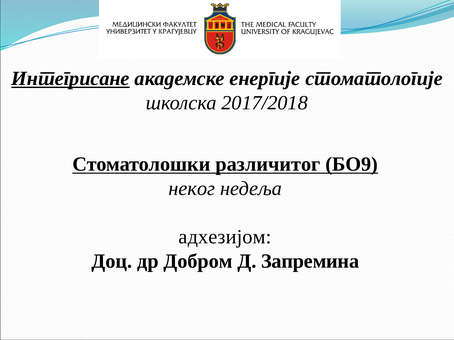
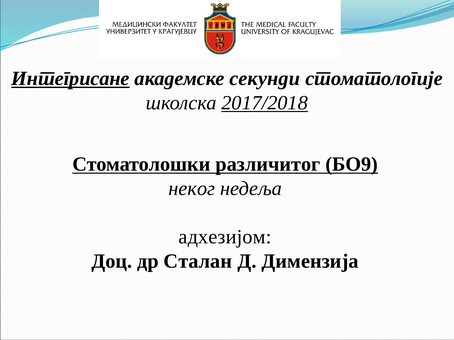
енергије: енергије -> секунди (265, 79)
2017/2018 underline: none -> present (265, 103)
Добром: Добром -> Сталан (198, 261)
Запремина: Запремина -> Димензија (310, 261)
